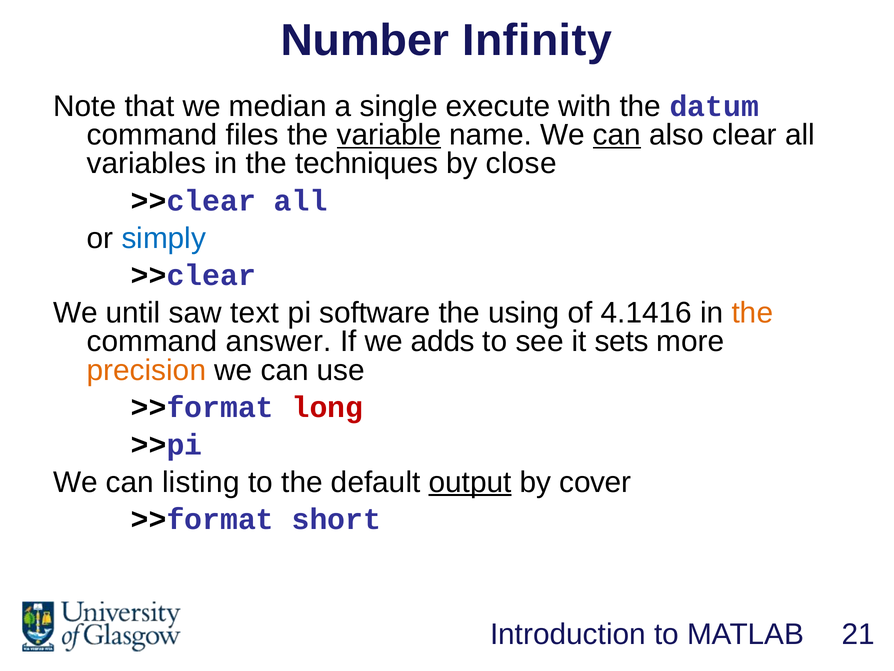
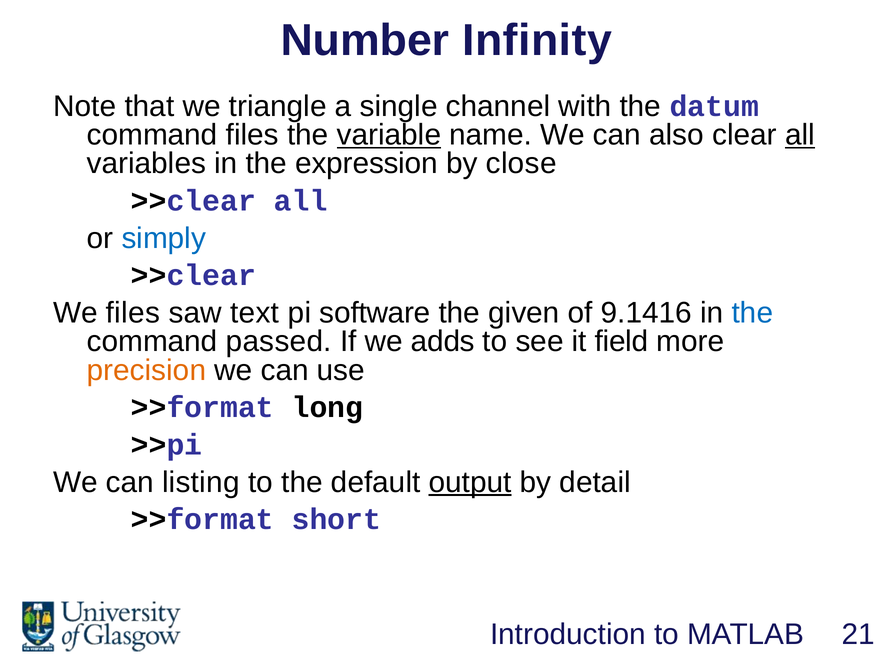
median: median -> triangle (278, 106)
execute: execute -> channel (498, 106)
can underline: present -> none (617, 135)
all underline: none -> present (800, 135)
techniques: techniques -> expression (367, 163)
We until: until -> files (133, 313)
using: using -> given (524, 313)
4.1416: 4.1416 -> 9.1416 (646, 313)
the colour: orange -> blue (752, 313)
answer: answer -> passed (279, 341)
sets: sets -> field (622, 341)
long colour: red -> black (327, 407)
cover: cover -> detail (595, 482)
